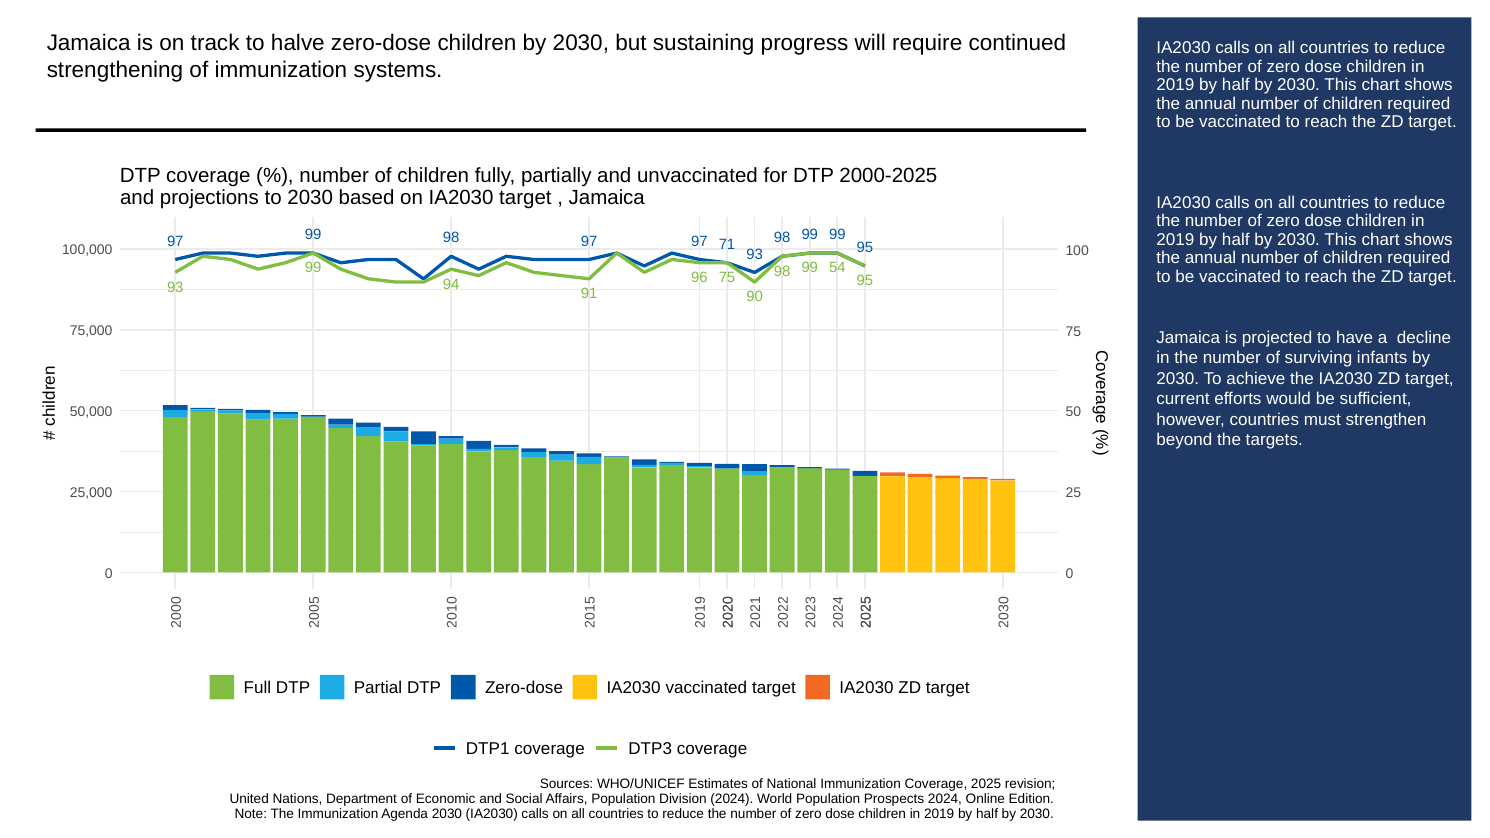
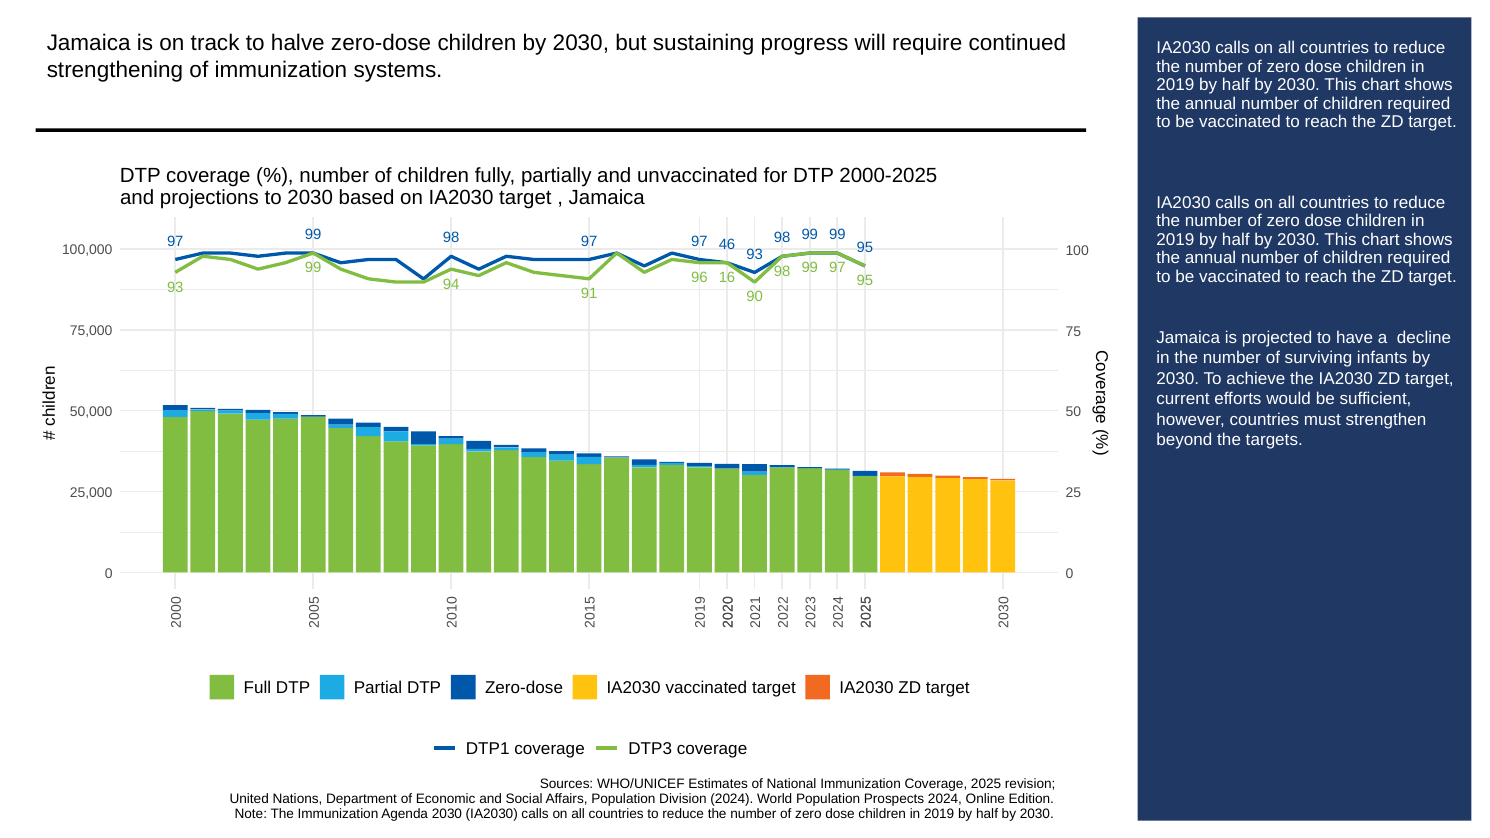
71: 71 -> 46 (727, 244)
99 54: 54 -> 97 (837, 268)
96 75: 75 -> 16 (727, 278)
